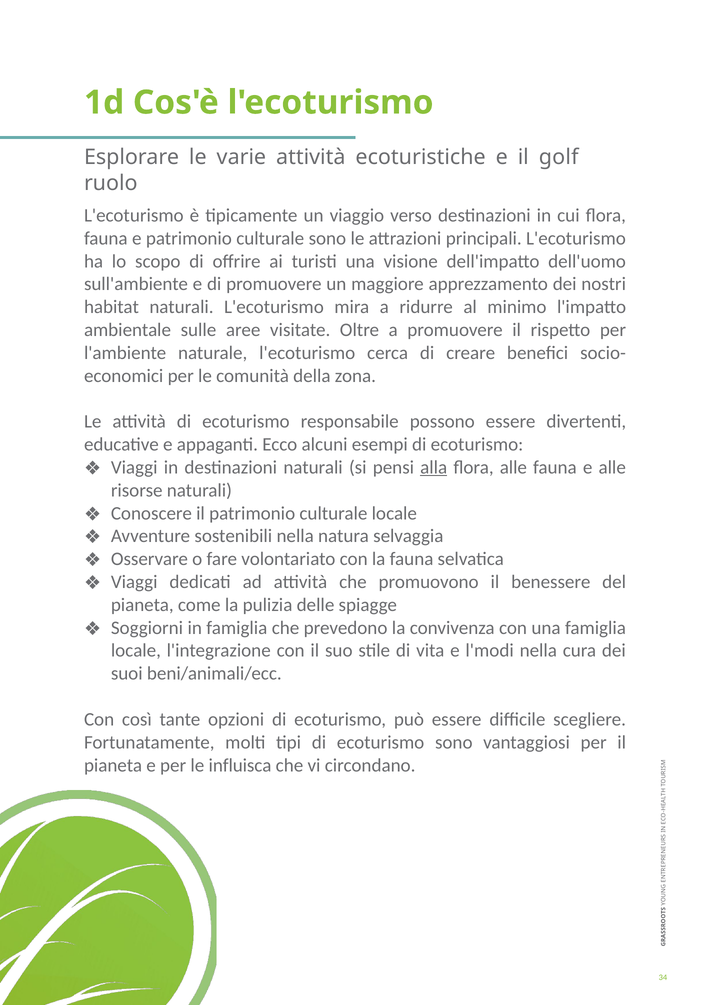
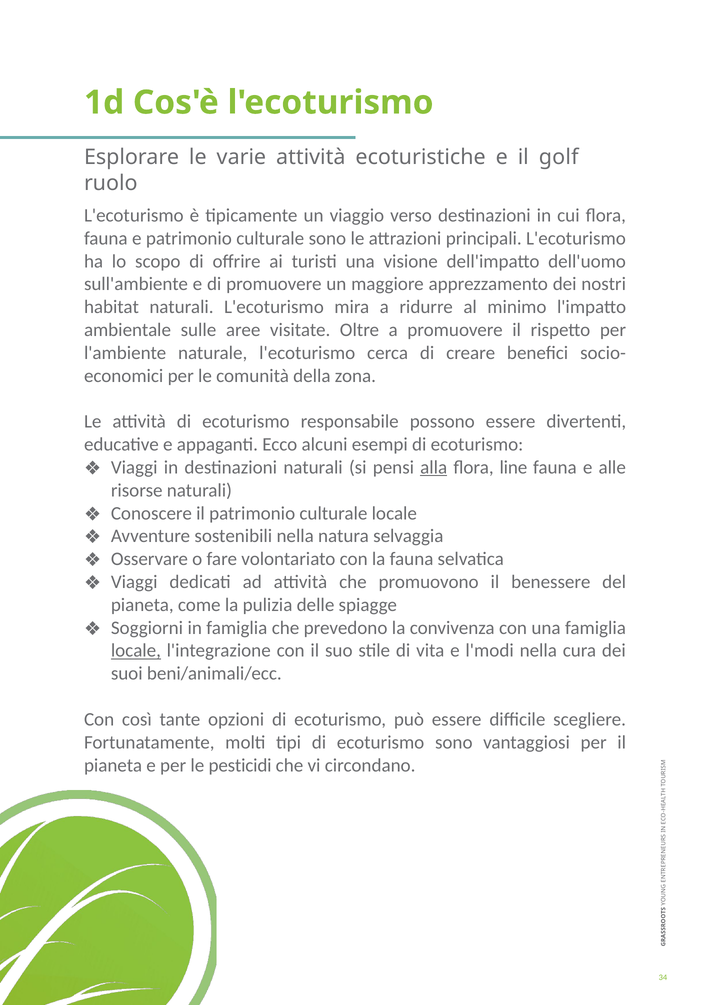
flora alle: alle -> line (513, 468)
locale underline: none -> present (136, 651)
influisca: influisca -> pesticidi (240, 766)
